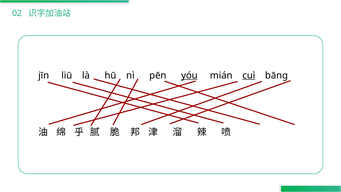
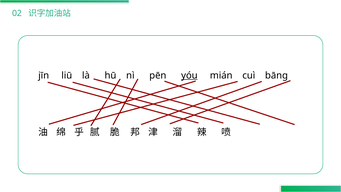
cuì underline: present -> none (249, 75)
